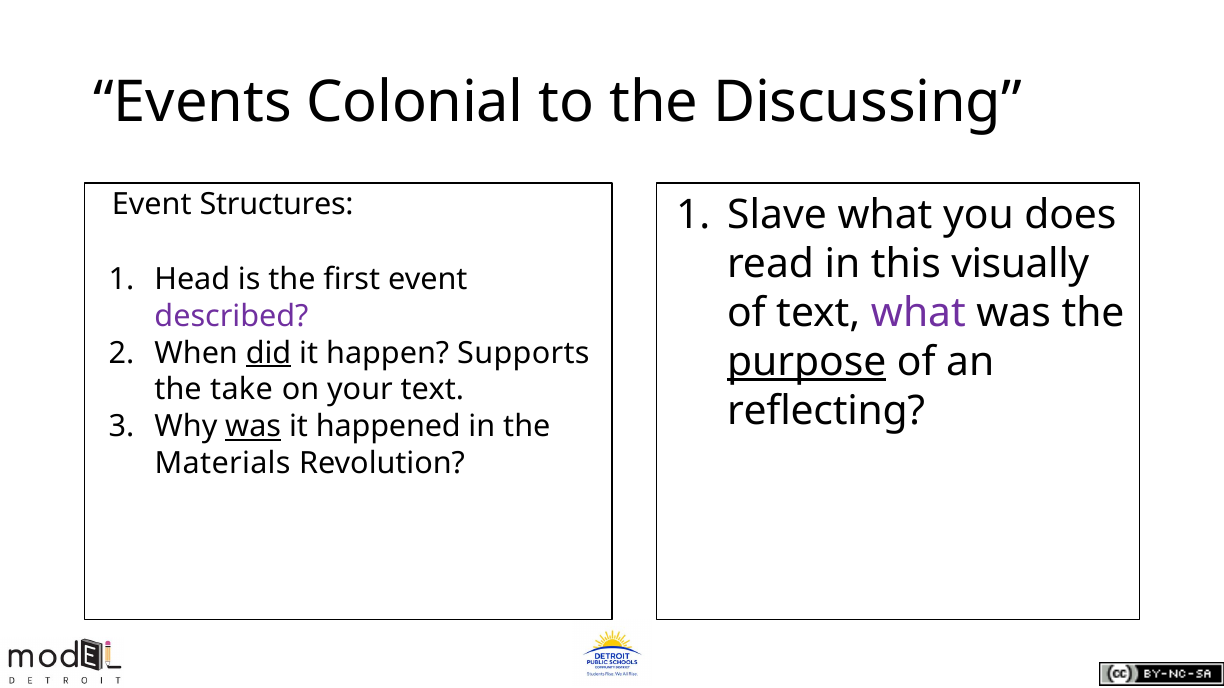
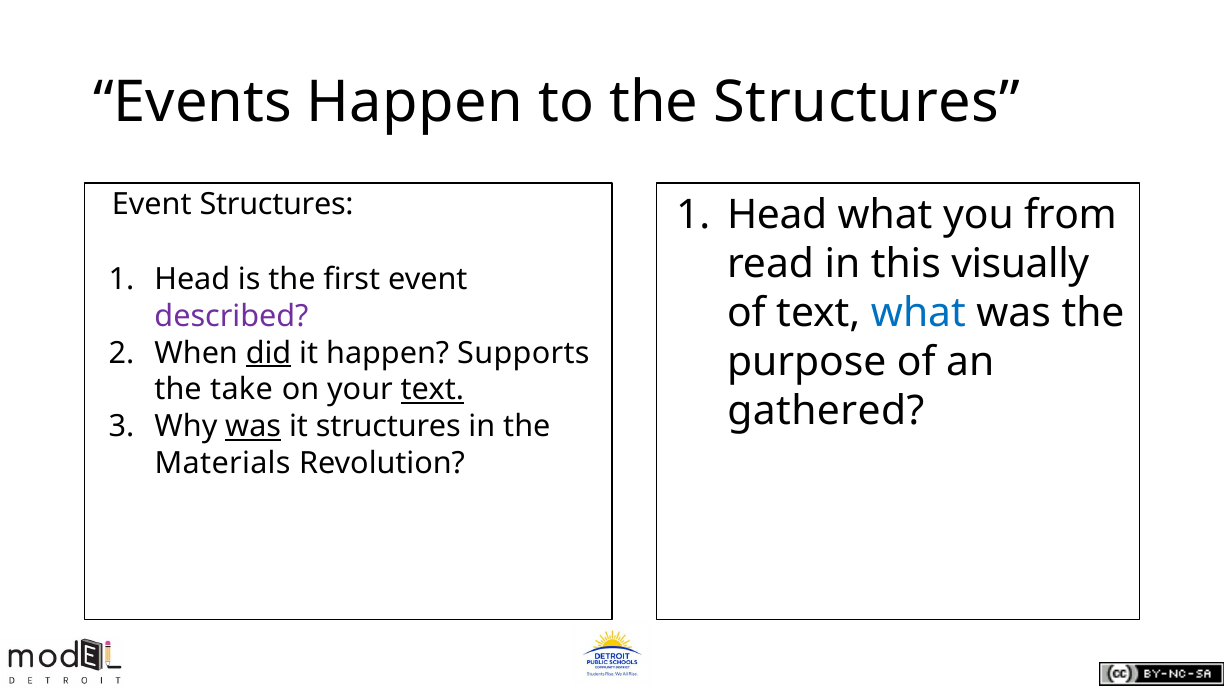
Events Colonial: Colonial -> Happen (415, 103)
the Discussing: Discussing -> Structures (867, 103)
Slave: Slave -> Head (777, 215)
does: does -> from (1071, 215)
what colour: purple -> blue (918, 313)
purpose underline: present -> none (807, 362)
text underline: none -> present (432, 390)
reflecting: reflecting -> gathered (826, 411)
it happened: happened -> structures (388, 427)
